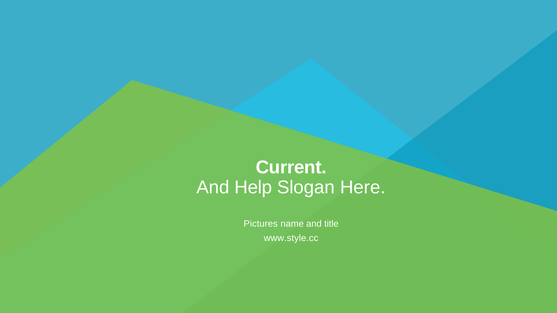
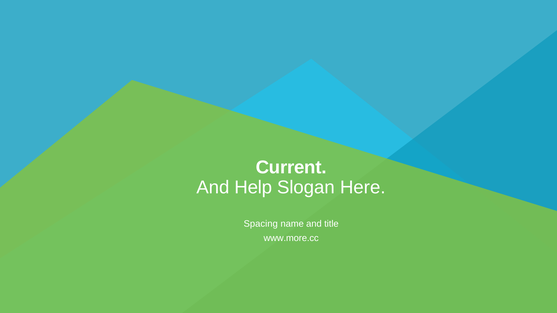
Pictures: Pictures -> Spacing (261, 224)
www.style.cc: www.style.cc -> www.more.cc (291, 238)
